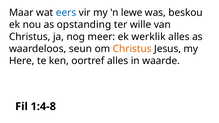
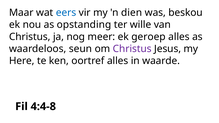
lewe: lewe -> dien (132, 13)
werklik: werklik -> geroep (149, 37)
Christus colour: orange -> purple (132, 49)
1:4-8: 1:4-8 -> 4:4-8 (43, 107)
